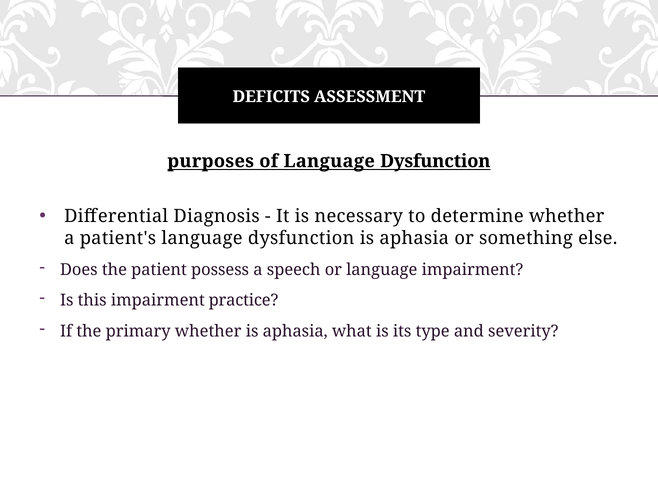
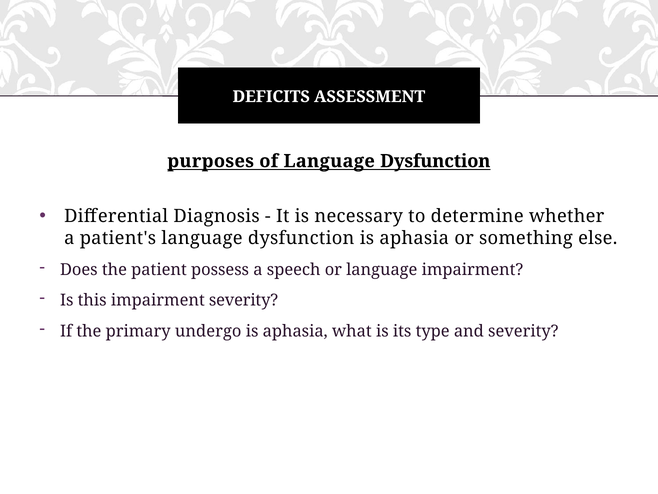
impairment practice: practice -> severity (243, 300)
primary whether: whether -> undergo (208, 331)
